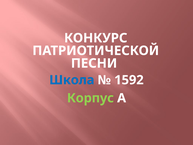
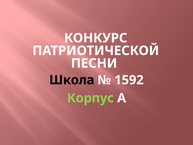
Школа colour: blue -> black (72, 80)
